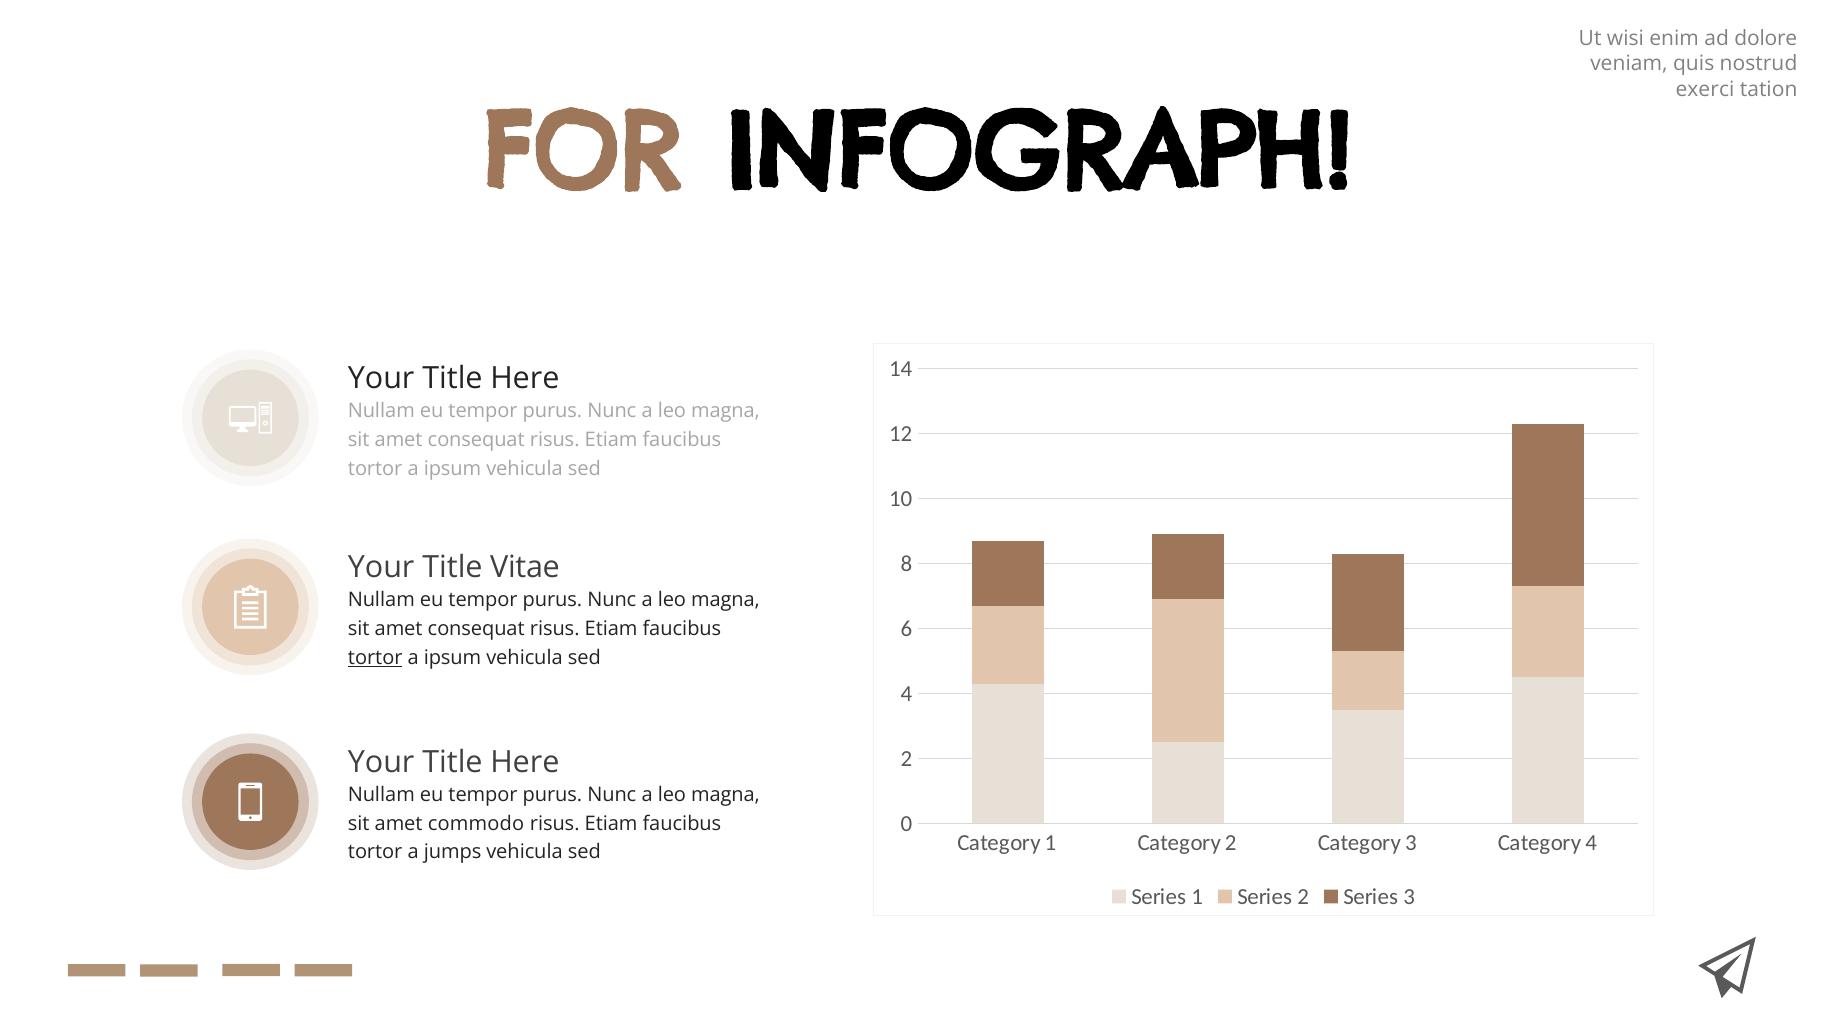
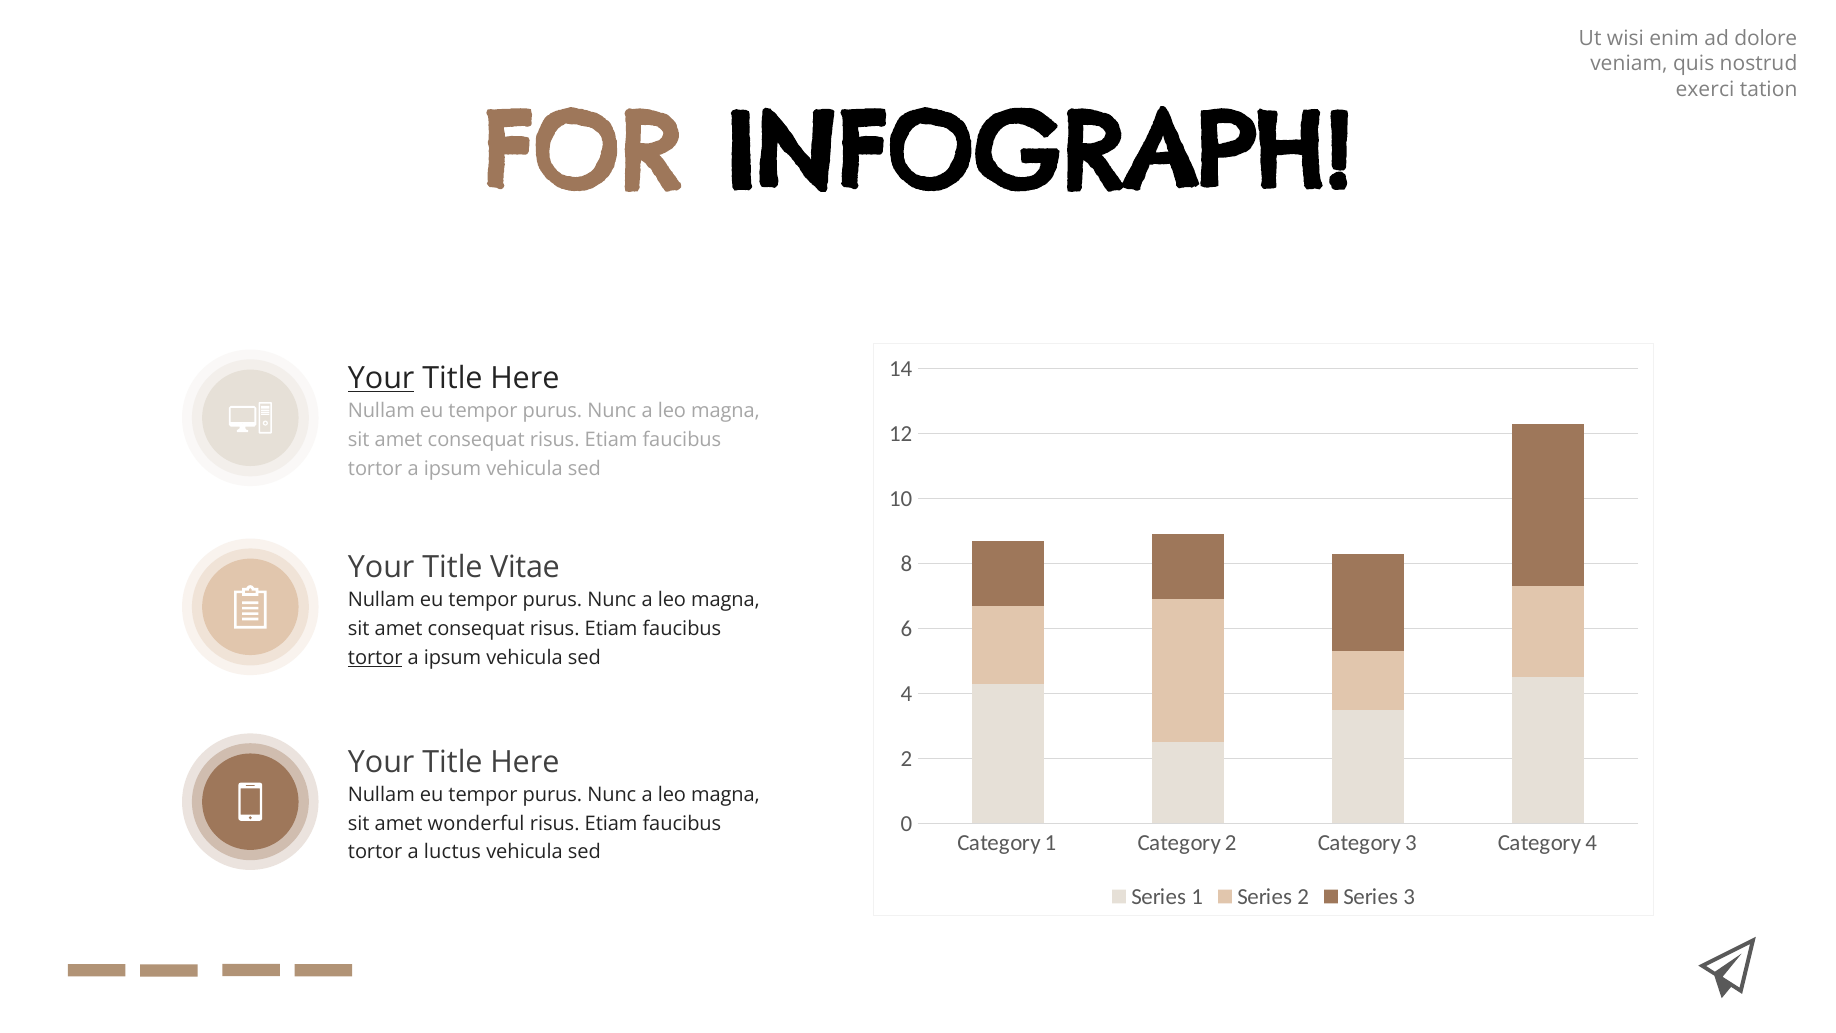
Your underline: none -> present (381, 378)
commodo: commodo -> wonderful (476, 823)
jumps: jumps -> luctus (452, 852)
